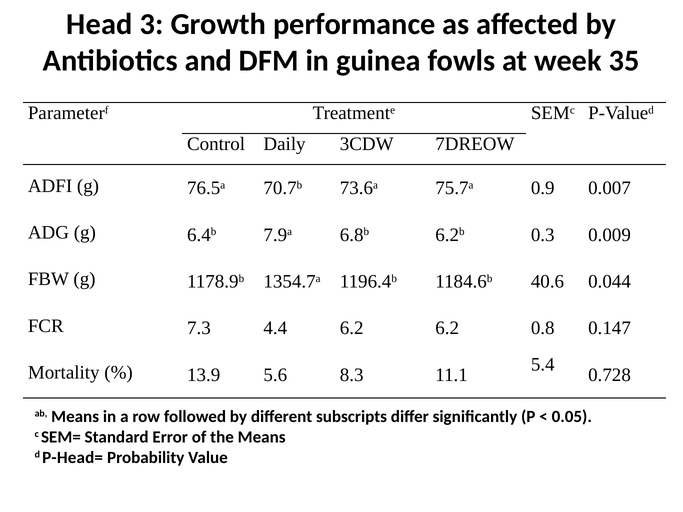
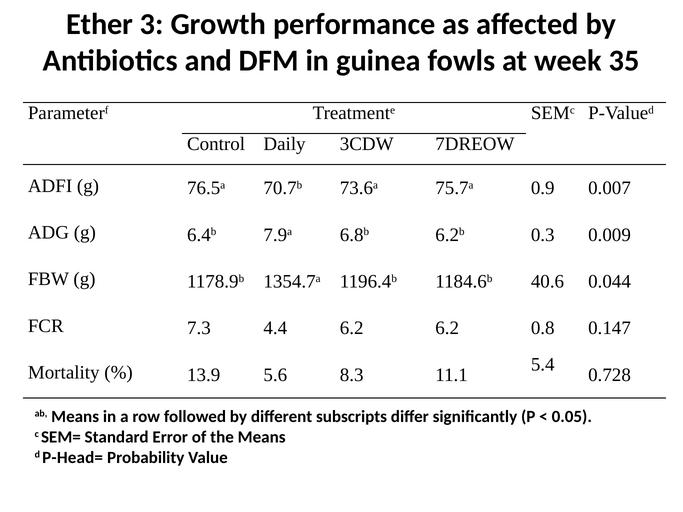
Head: Head -> Ether (100, 24)
